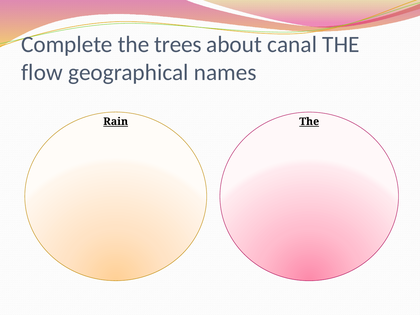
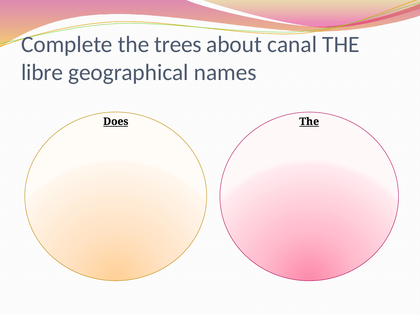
flow: flow -> libre (42, 72)
Rain: Rain -> Does (116, 122)
